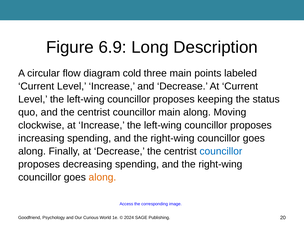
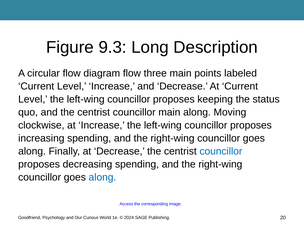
6.9: 6.9 -> 9.3 (113, 47)
diagram cold: cold -> flow (132, 73)
along colour: orange -> blue (102, 177)
